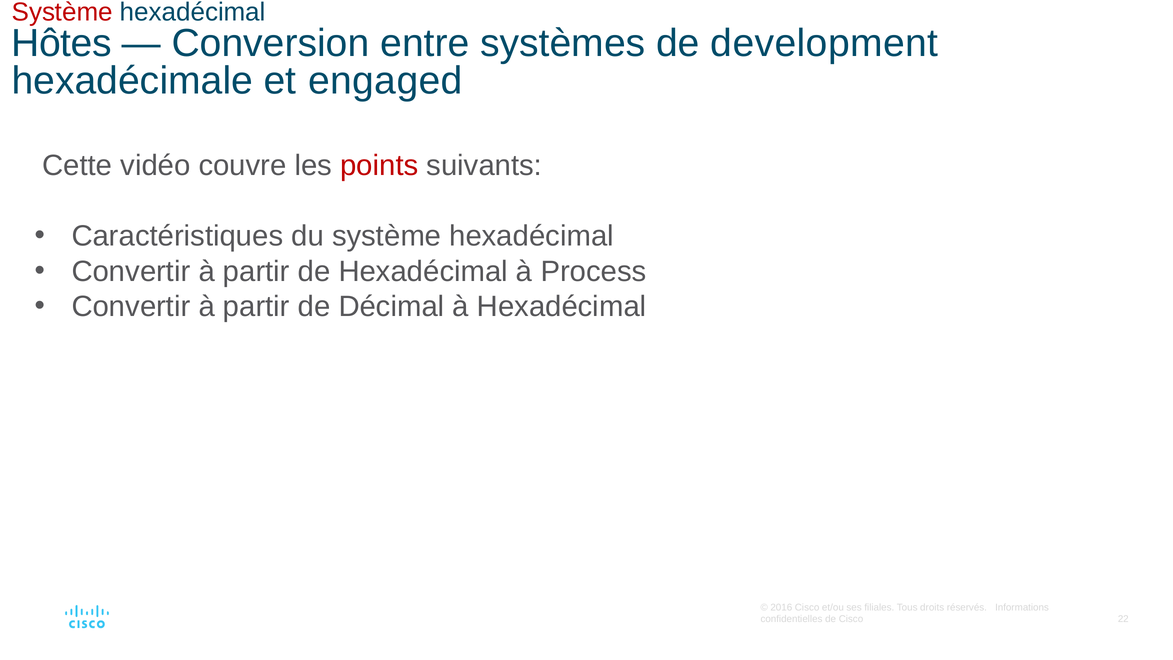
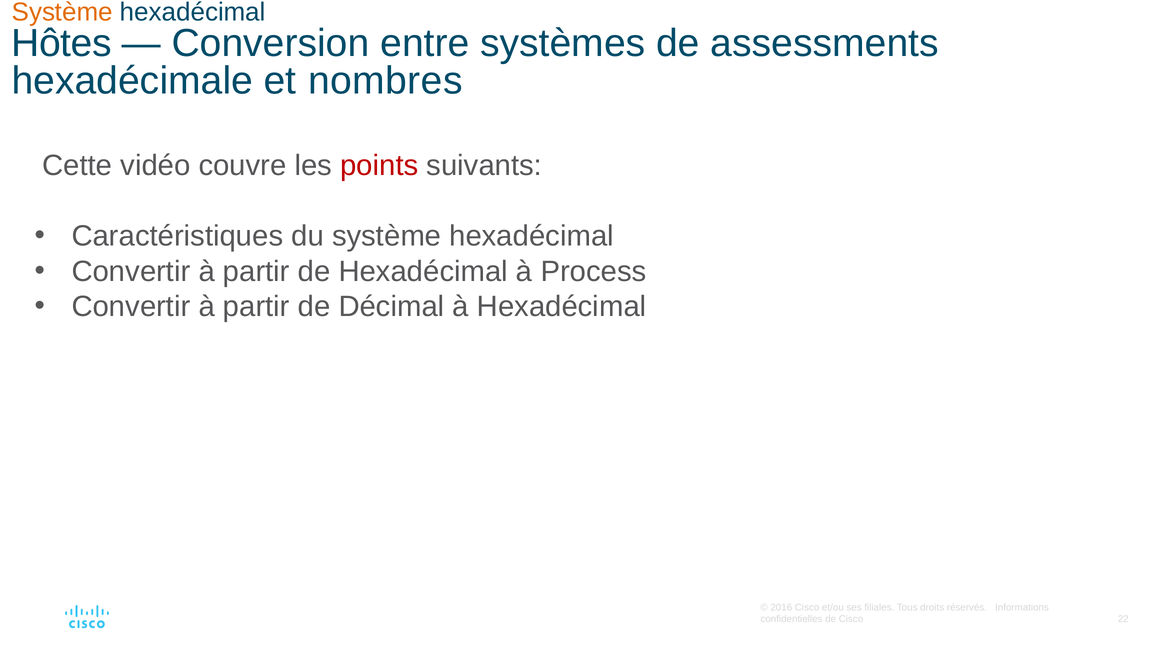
Système colour: red -> orange (62, 12)
development: development -> assessments (825, 43)
engaged: engaged -> nombres (385, 81)
